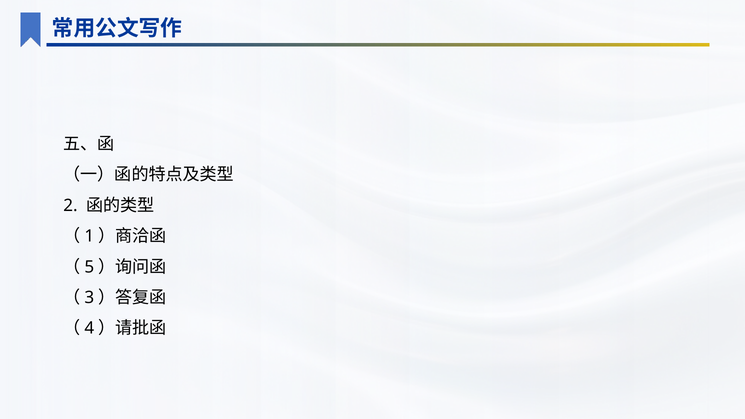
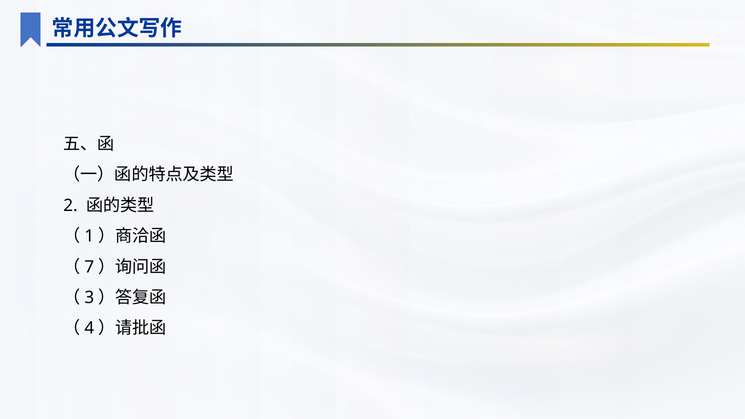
5: 5 -> 7 (89, 267)
